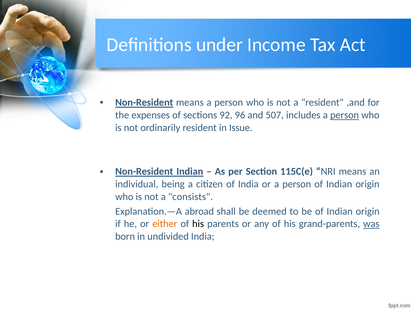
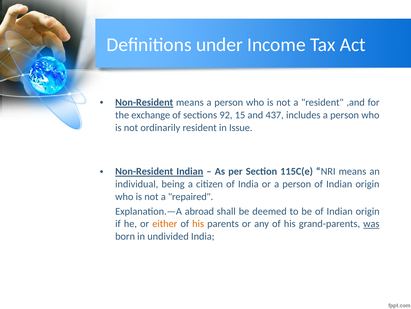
expenses: expenses -> exchange (151, 115)
96: 96 -> 15 (240, 115)
507: 507 -> 437 (275, 115)
person underline: present -> none (345, 115)
consists: consists -> repaired (191, 196)
his colour: black -> orange (198, 223)
